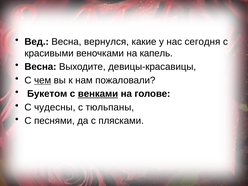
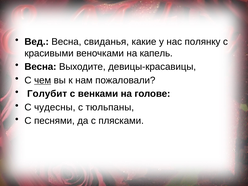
вернулся: вернулся -> свиданья (106, 42)
сегодня: сегодня -> полянку (203, 42)
Букетом: Букетом -> Голубит (47, 94)
венками underline: present -> none (98, 94)
